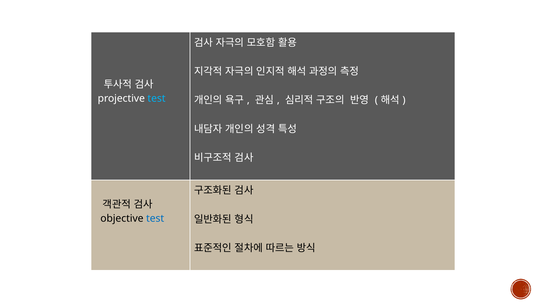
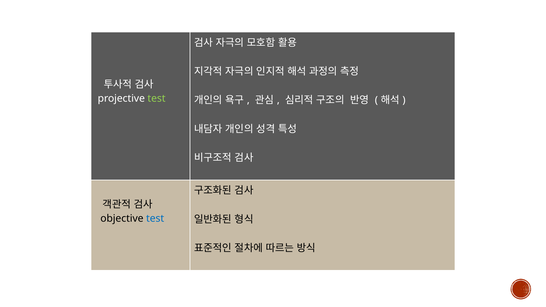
test colour: light blue -> light green (157, 98)
